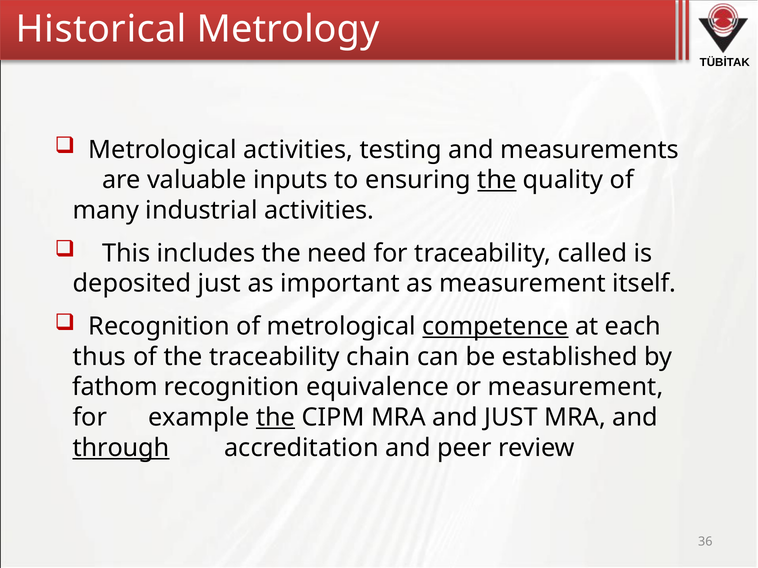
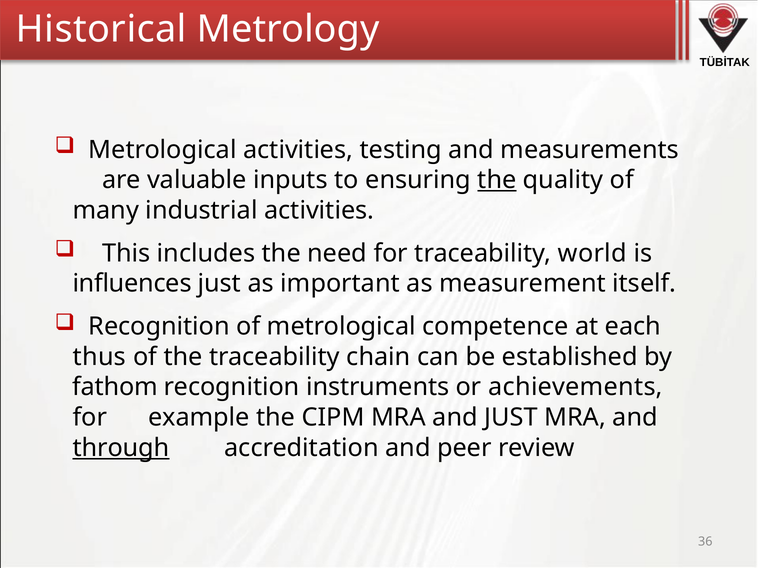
called: called -> world (592, 254)
deposited: deposited -> influences (132, 284)
competence underline: present -> none (495, 327)
equivalence: equivalence -> instruments (378, 387)
or measurement: measurement -> achievements (576, 387)
the underline: present -> none (276, 418)
